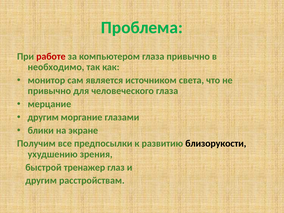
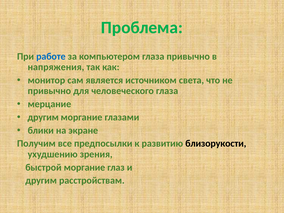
работе colour: red -> blue (51, 56)
необходимо: необходимо -> напряжения (56, 67)
быстрой тренажер: тренажер -> моргание (84, 167)
